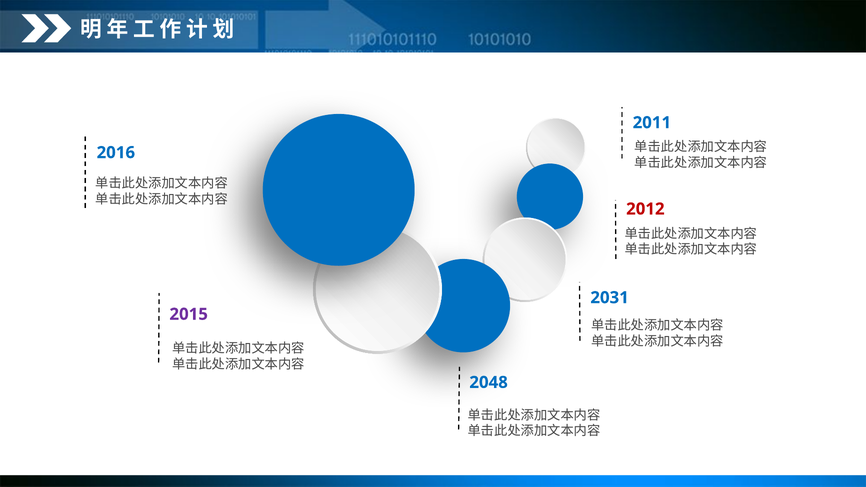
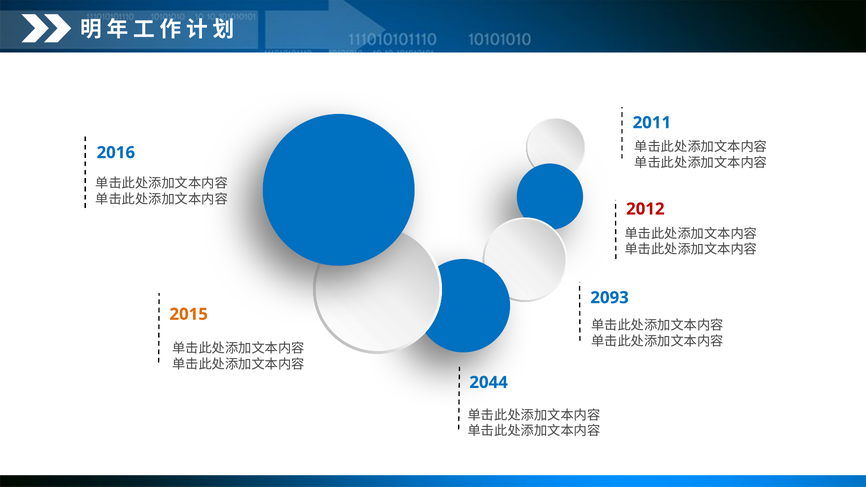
2031: 2031 -> 2093 (610, 298)
2015 colour: purple -> orange (189, 314)
2048: 2048 -> 2044 (489, 383)
